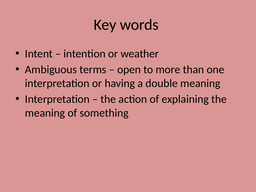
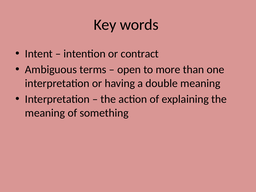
weather: weather -> contract (140, 54)
